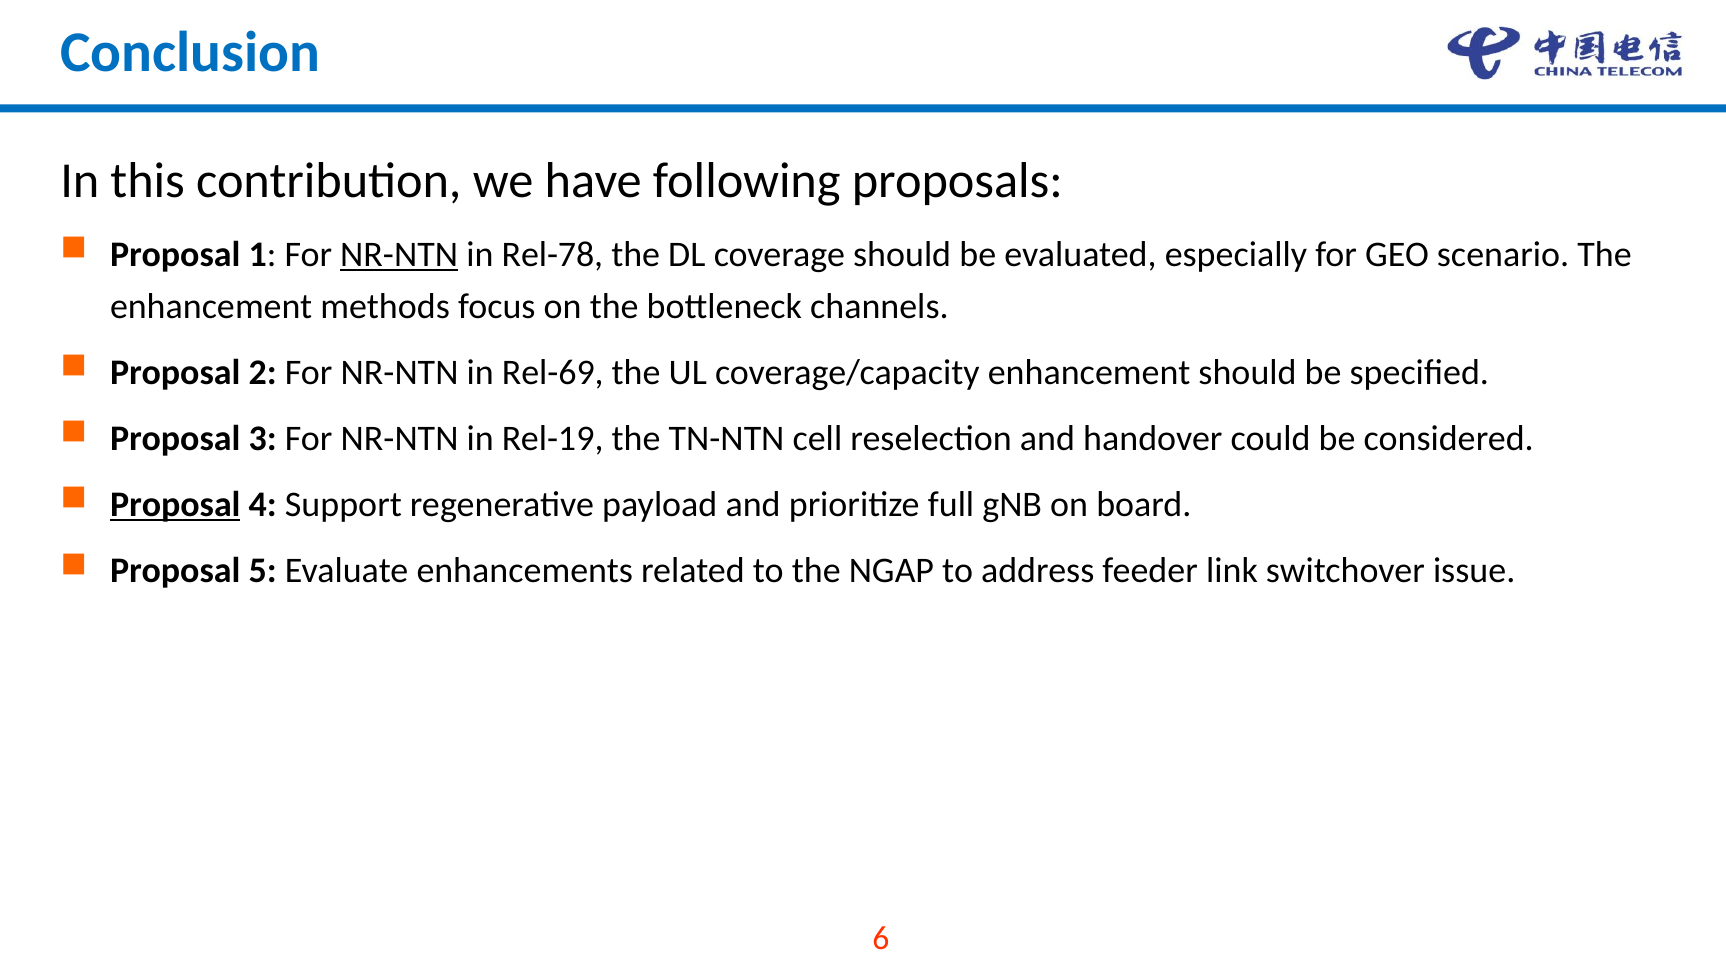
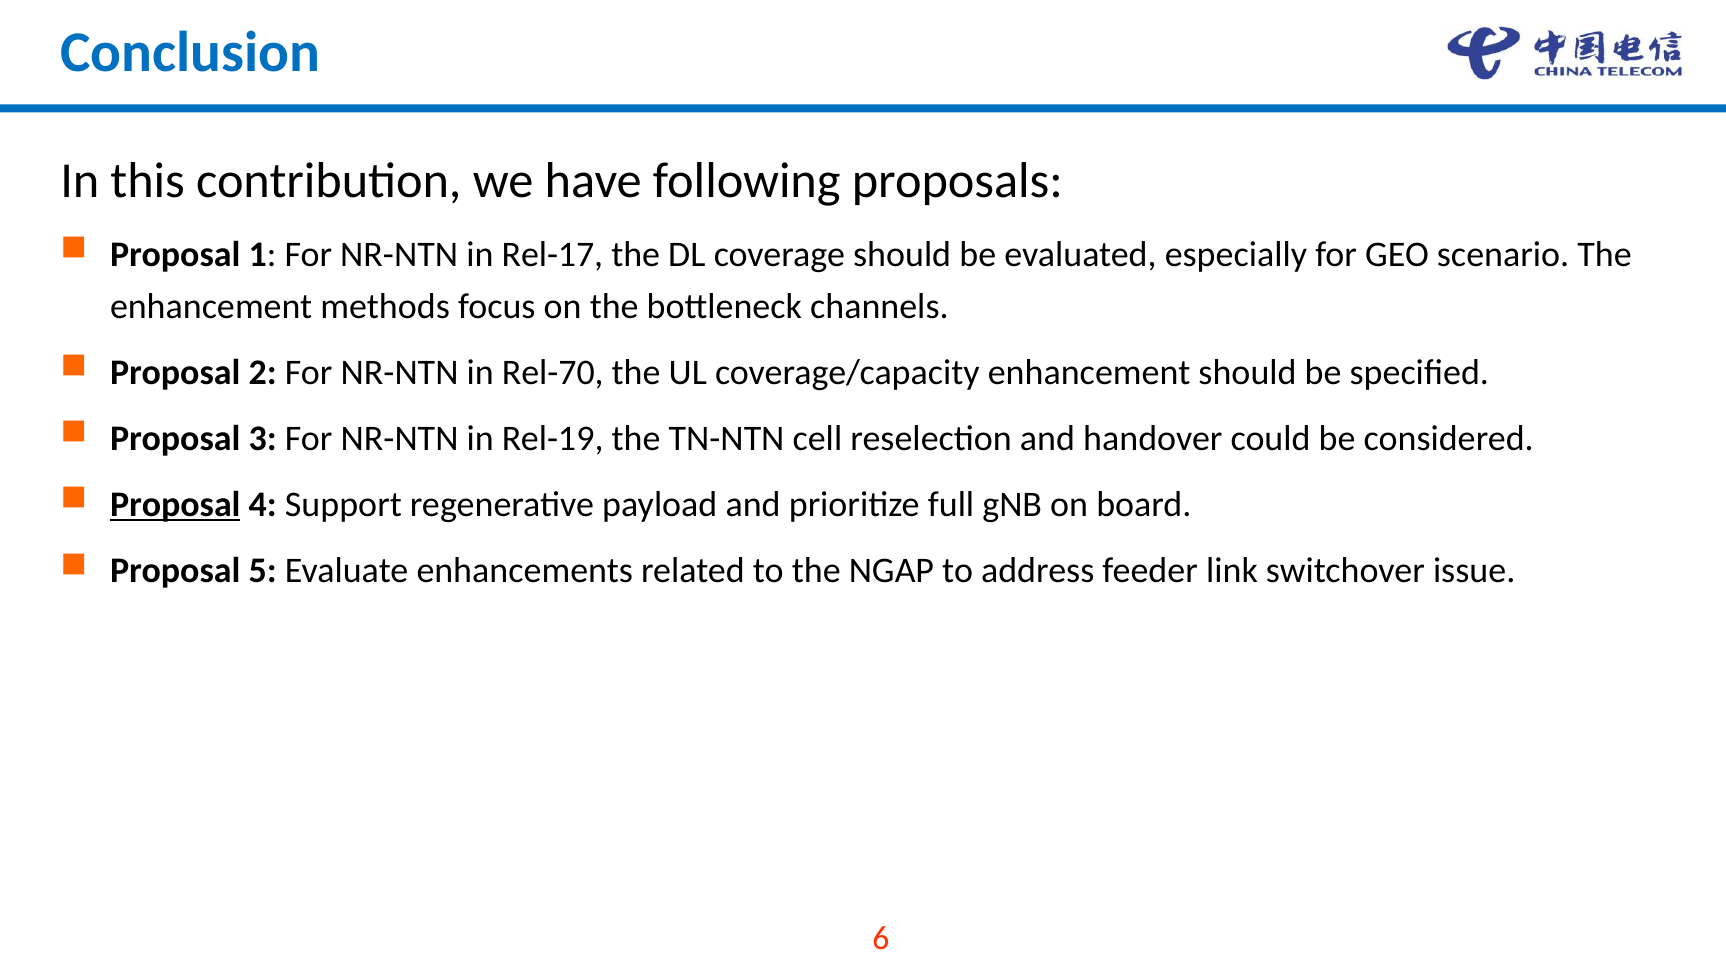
NR-NTN underline: present -> none (399, 255)
Rel-78: Rel-78 -> Rel-17 (552, 255)
Rel-69: Rel-69 -> Rel-70 (553, 373)
